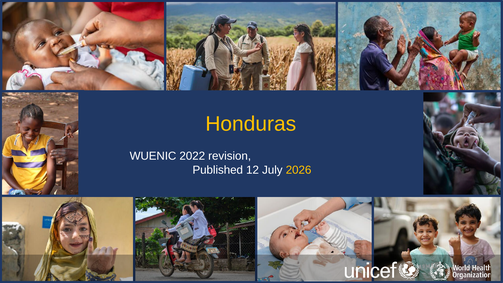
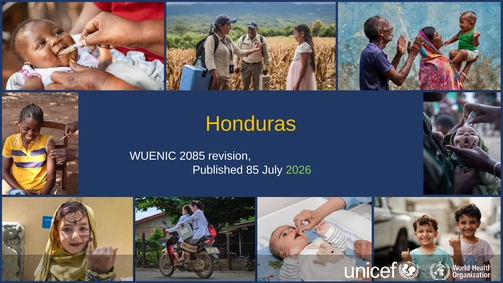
2022: 2022 -> 2085 (192, 156)
12: 12 -> 85 (253, 170)
2026 colour: yellow -> light green (299, 170)
